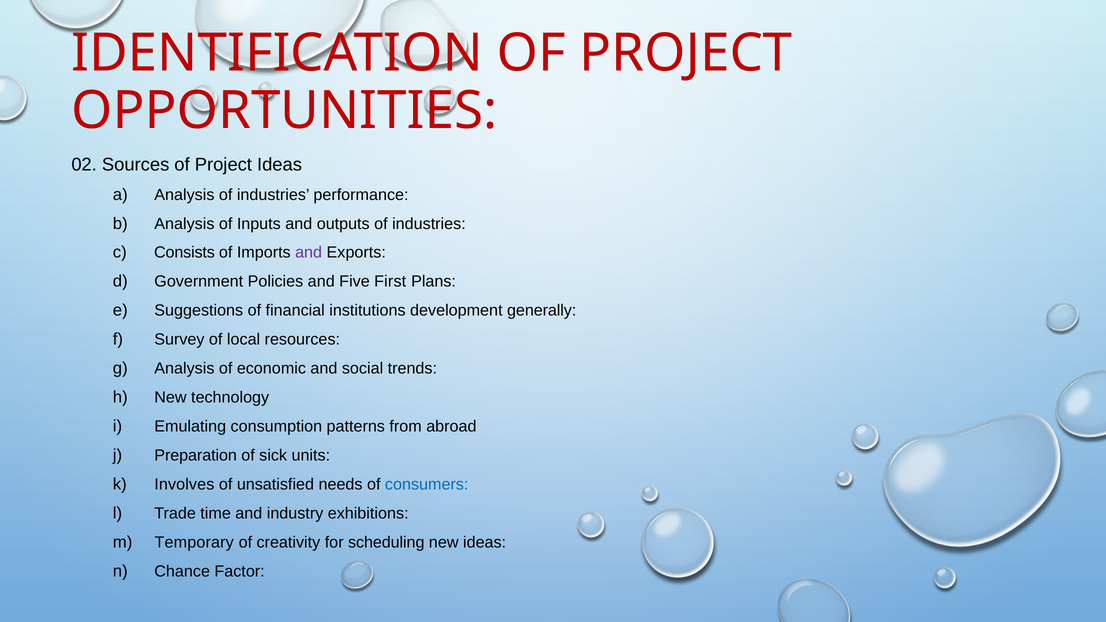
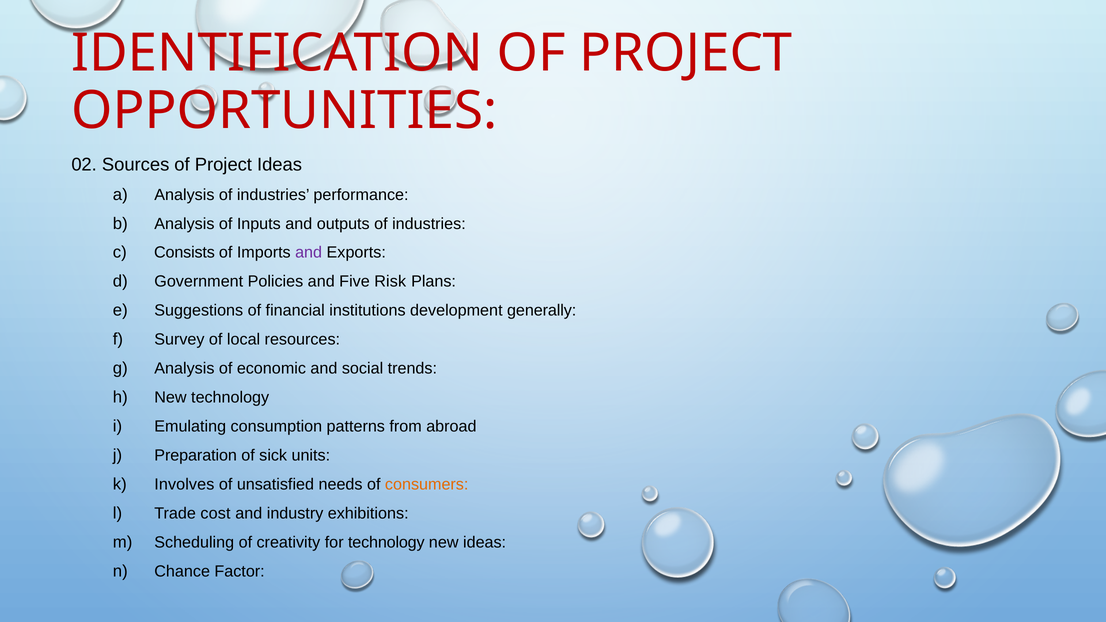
First: First -> Risk (390, 282)
consumers colour: blue -> orange (427, 484)
time: time -> cost (216, 513)
Temporary: Temporary -> Scheduling (194, 542)
for scheduling: scheduling -> technology (386, 542)
